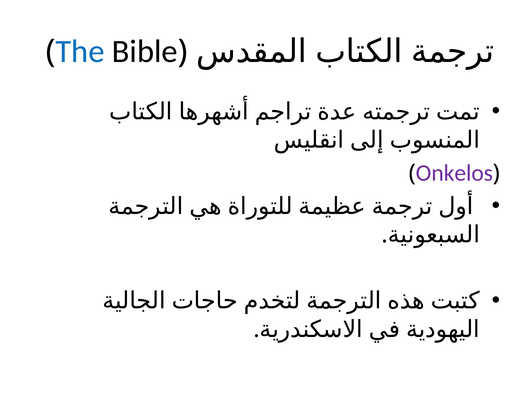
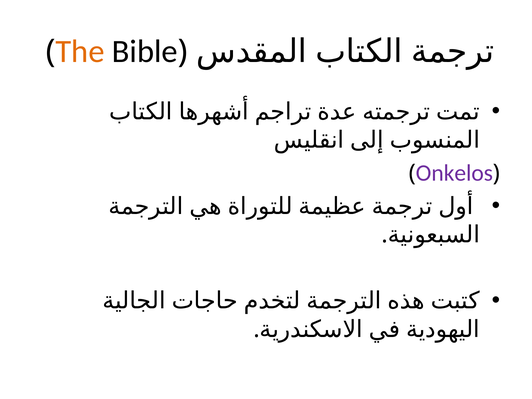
The colour: blue -> orange (80, 51)
